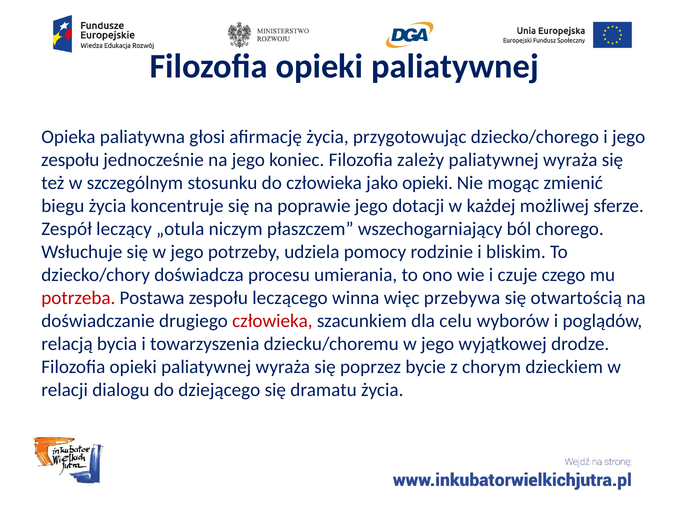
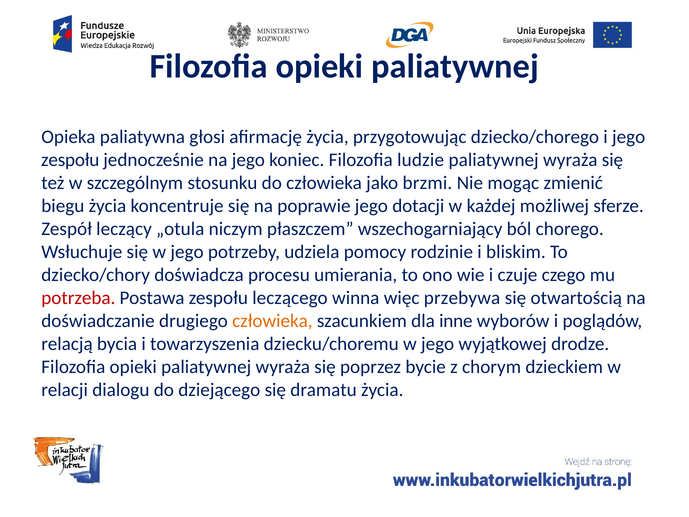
zależy: zależy -> ludzie (421, 160)
jako opieki: opieki -> brzmi (427, 183)
człowieka colour: red -> orange (272, 321)
celu: celu -> inne (456, 321)
